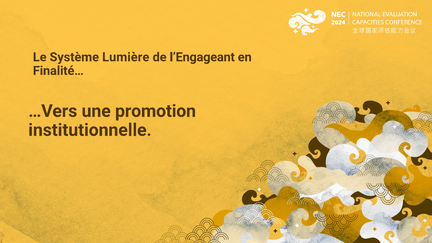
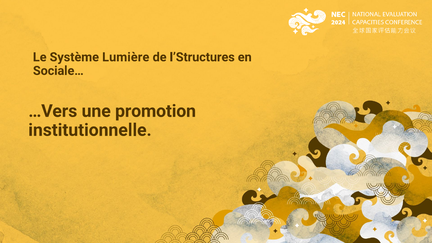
l’Engageant: l’Engageant -> l’Structures (202, 57)
Finalité…: Finalité… -> Sociale… (58, 71)
